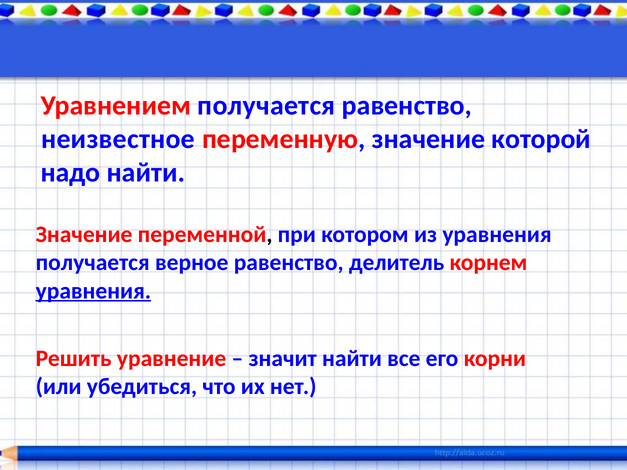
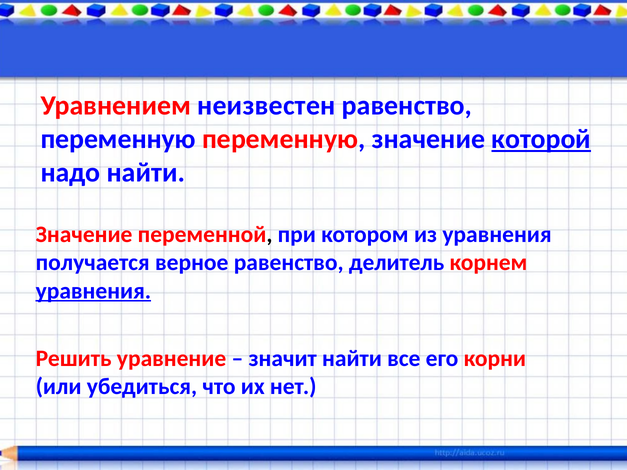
Уравнением получается: получается -> неизвестен (266, 106)
неизвестное: неизвестное -> переменную (118, 139)
которой underline: none -> present (541, 139)
